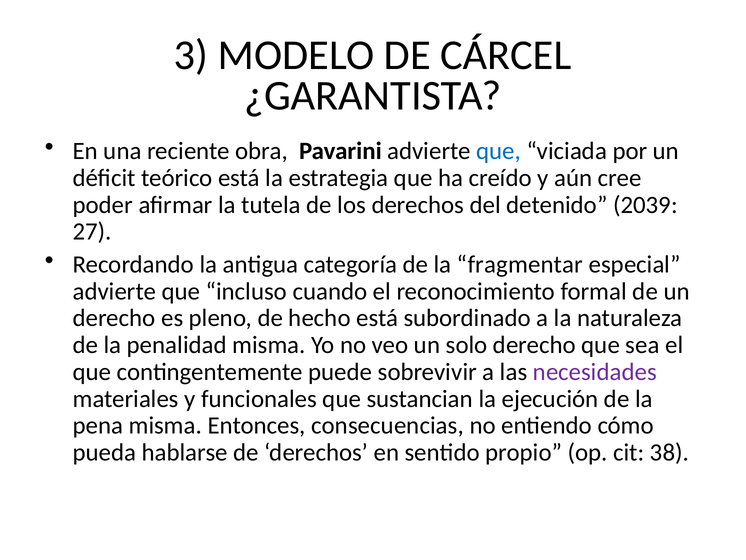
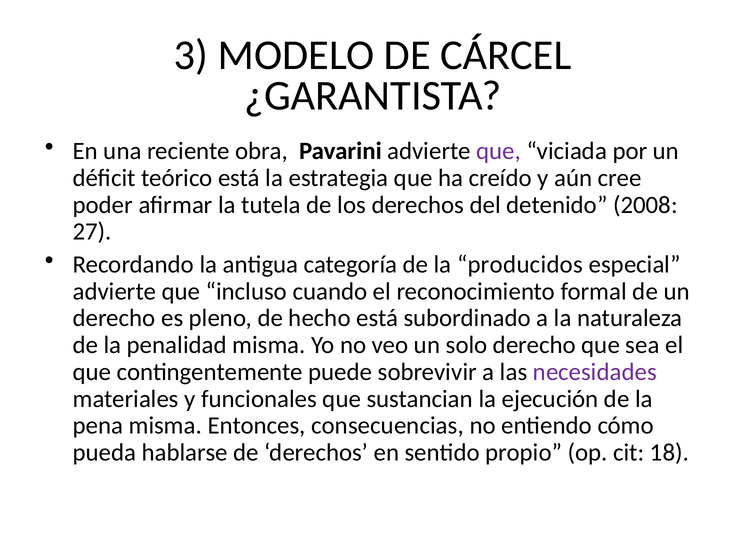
que colour: blue -> purple (499, 151)
2039: 2039 -> 2008 (645, 205)
fragmentar: fragmentar -> producidos (520, 264)
38: 38 -> 18 (669, 452)
